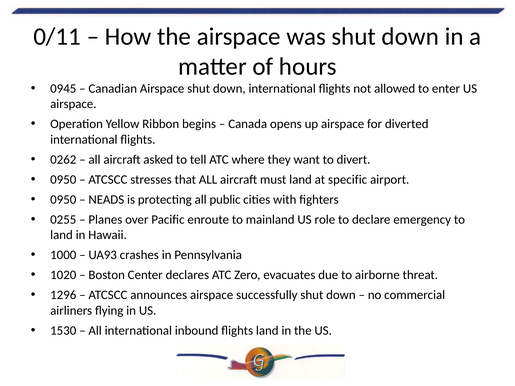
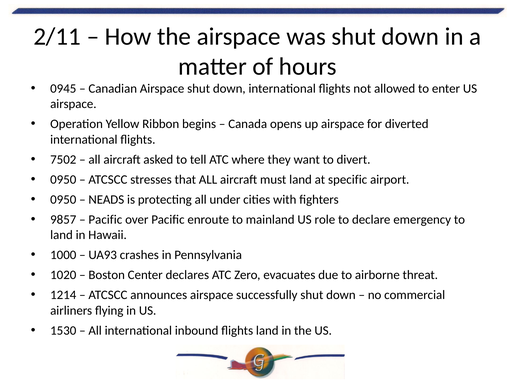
0/11: 0/11 -> 2/11 (57, 37)
0262: 0262 -> 7502 (63, 160)
public: public -> under (225, 200)
0255: 0255 -> 9857 (63, 220)
Planes: Planes -> Pacific (105, 220)
1296: 1296 -> 1214 (63, 295)
